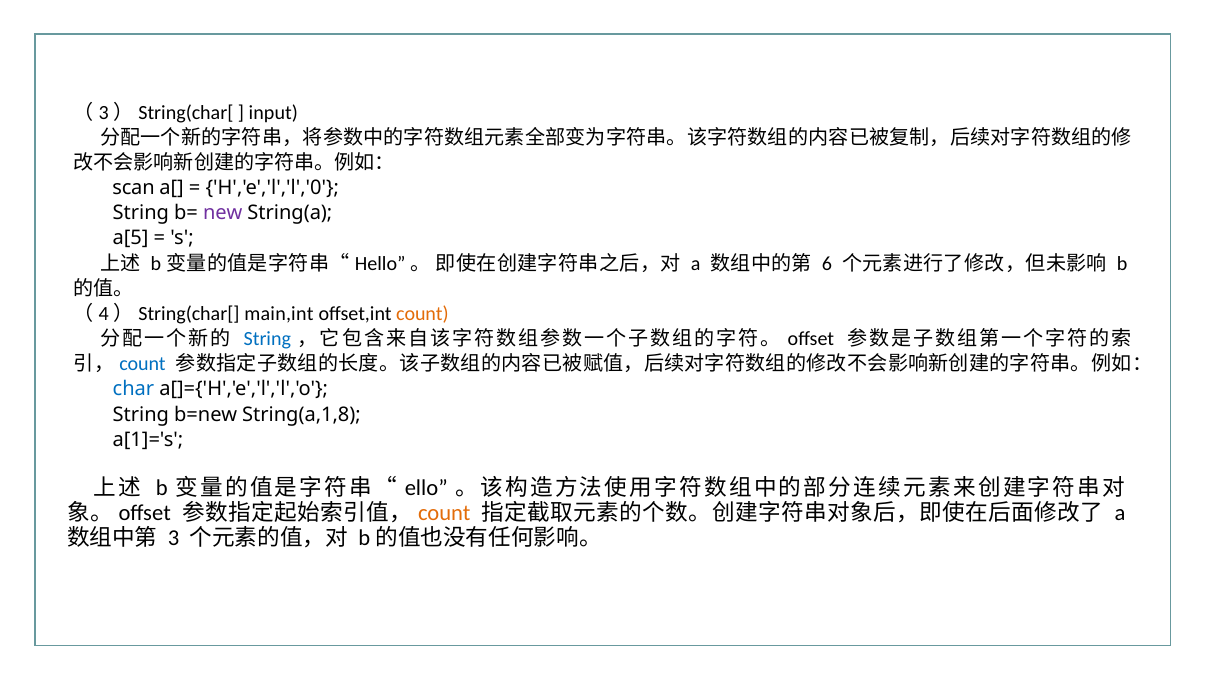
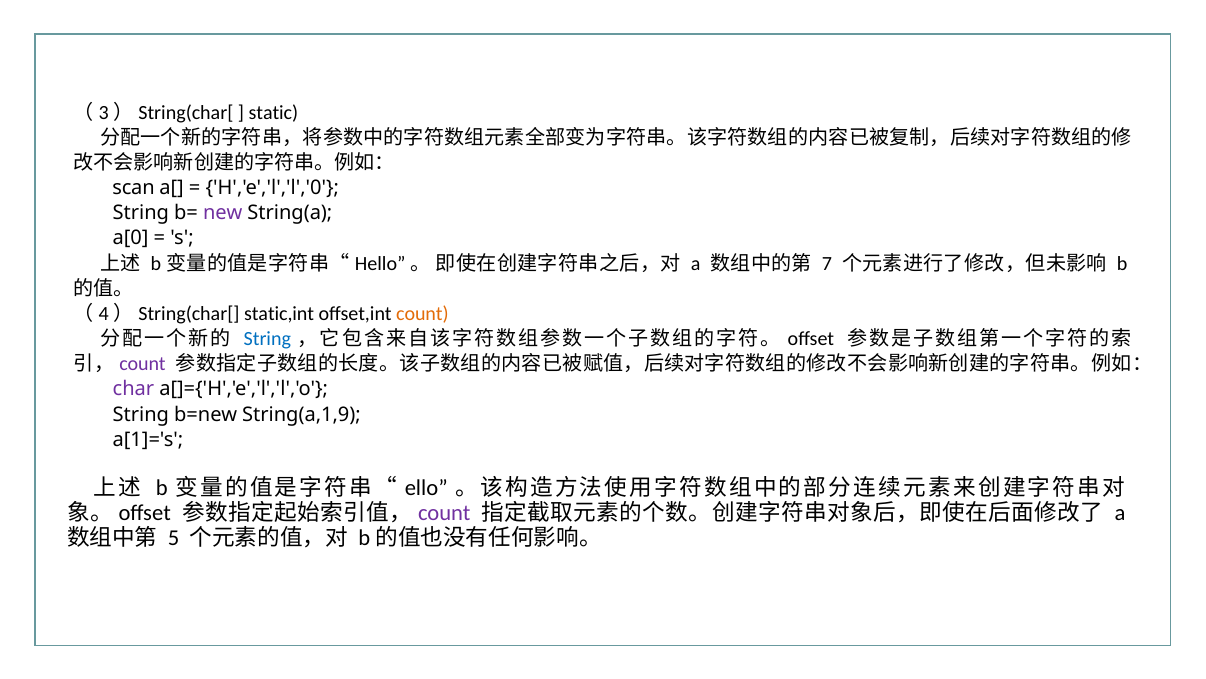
input: input -> static (273, 112)
a[5: a[5 -> a[0 (131, 238)
6: 6 -> 7 (827, 263)
main,int: main,int -> static,int (279, 314)
count colour: blue -> purple (142, 364)
char colour: blue -> purple (133, 389)
String(a,1,8: String(a,1,8 -> String(a,1,9 (301, 414)
count colour: orange -> purple (444, 512)
3: 3 -> 5 (174, 538)
